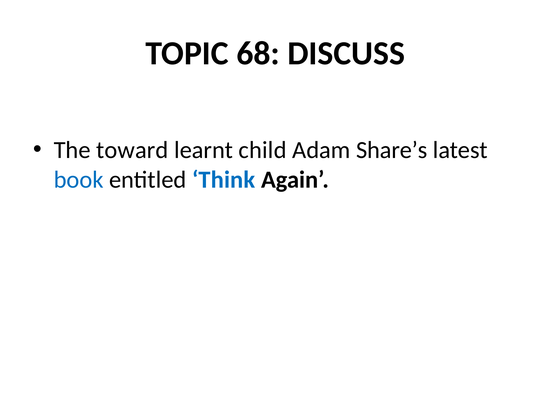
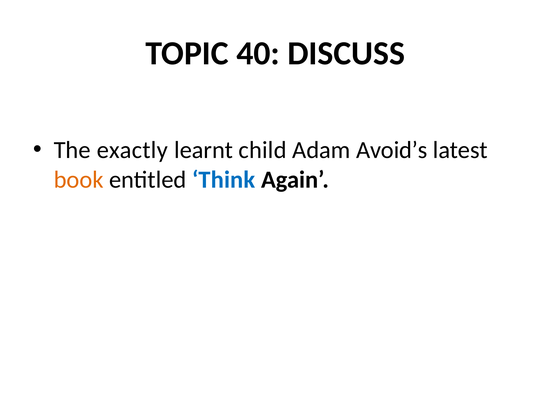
68: 68 -> 40 (258, 53)
toward: toward -> exactly (132, 150)
Share’s: Share’s -> Avoid’s (392, 150)
book colour: blue -> orange (79, 179)
